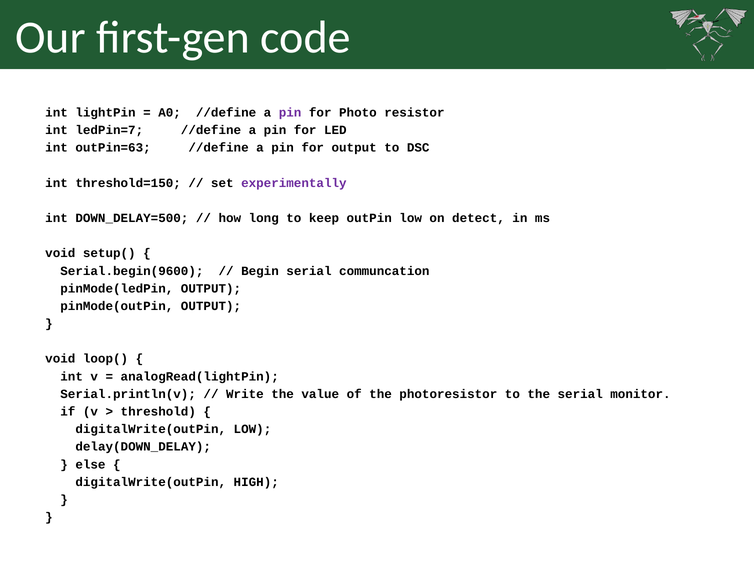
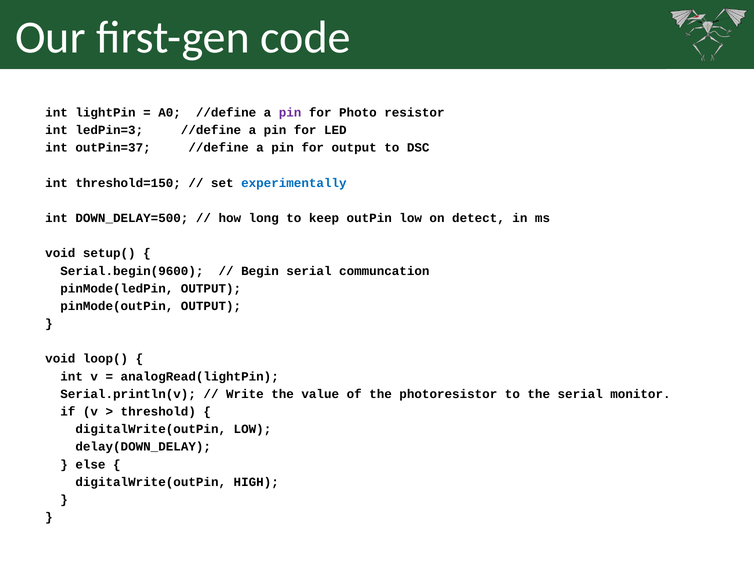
ledPin=7: ledPin=7 -> ledPin=3 (109, 130)
outPin=63: outPin=63 -> outPin=37 (113, 148)
experimentally colour: purple -> blue (294, 183)
